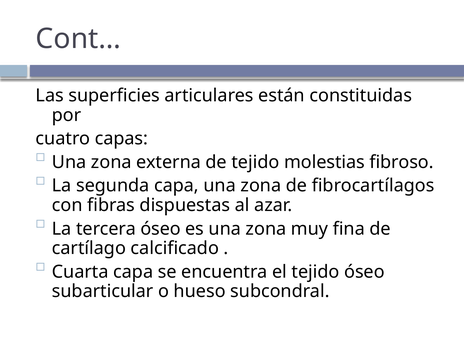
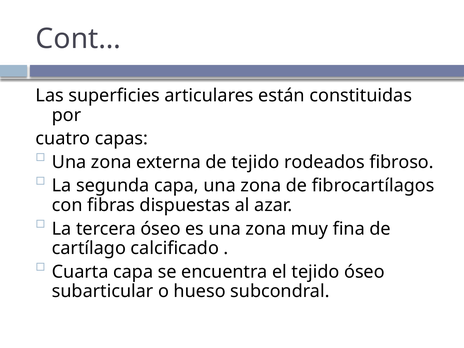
molestias: molestias -> rodeados (324, 162)
